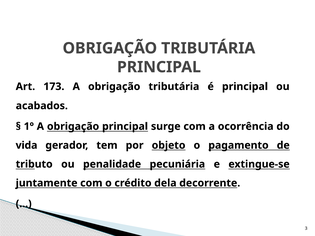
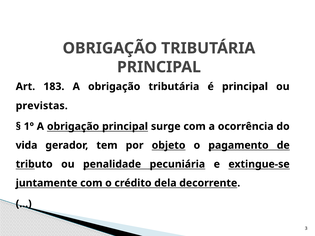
173: 173 -> 183 (54, 87)
acabados: acabados -> previstas (42, 106)
